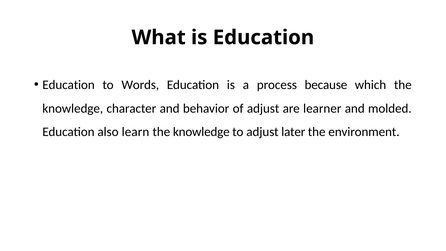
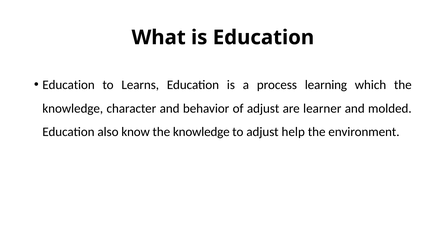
Words: Words -> Learns (140, 85)
because: because -> learning (326, 85)
learn: learn -> know (136, 132)
later: later -> help (293, 132)
